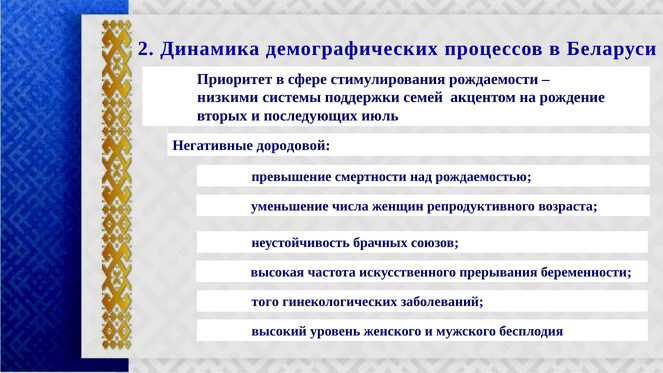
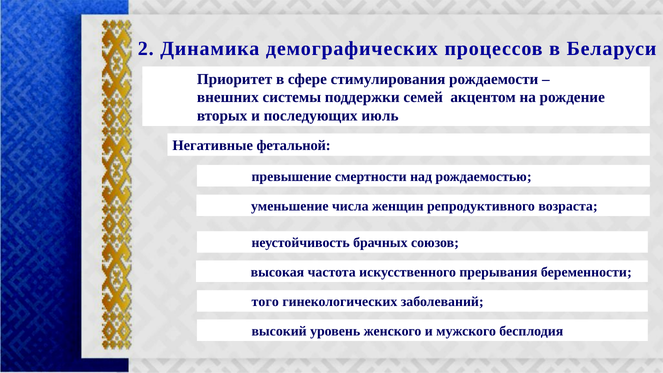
низкими: низкими -> внешних (228, 97)
дородовой: дородовой -> фетальной (294, 146)
